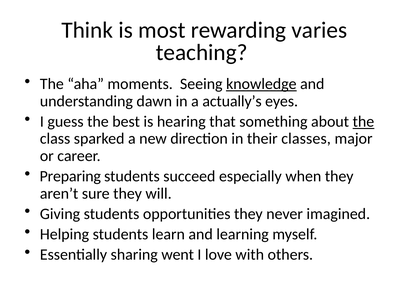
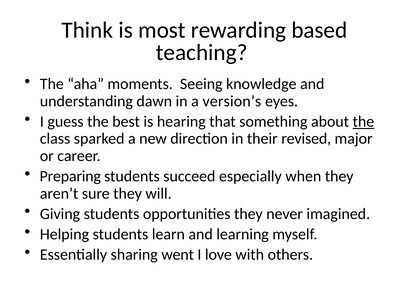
varies: varies -> based (319, 30)
knowledge underline: present -> none (261, 84)
actually’s: actually’s -> version’s (232, 101)
classes: classes -> revised (306, 139)
